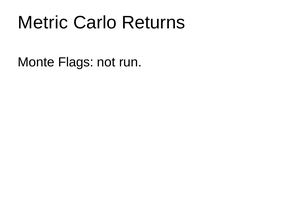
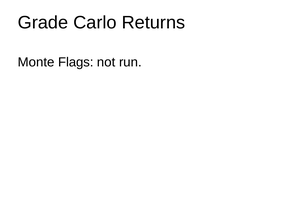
Metric: Metric -> Grade (43, 23)
